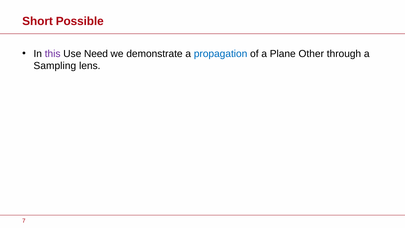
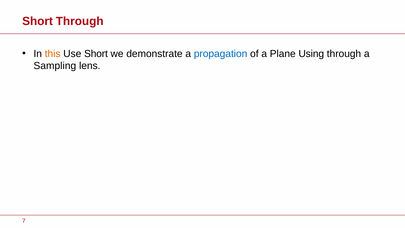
Short Possible: Possible -> Through (80, 21)
this colour: purple -> orange (53, 54)
Use Need: Need -> Short (96, 54)
Other: Other -> Using (311, 54)
